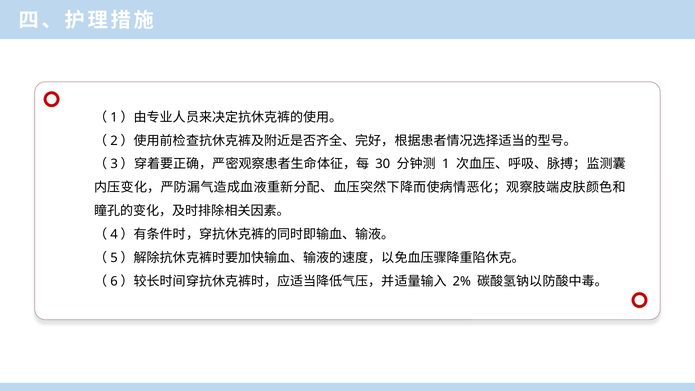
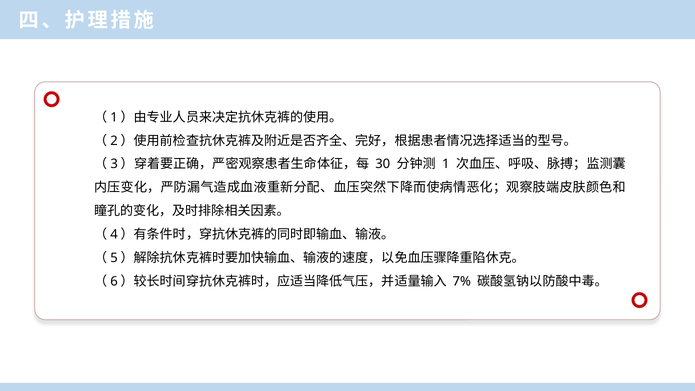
2%: 2% -> 7% (462, 281)
